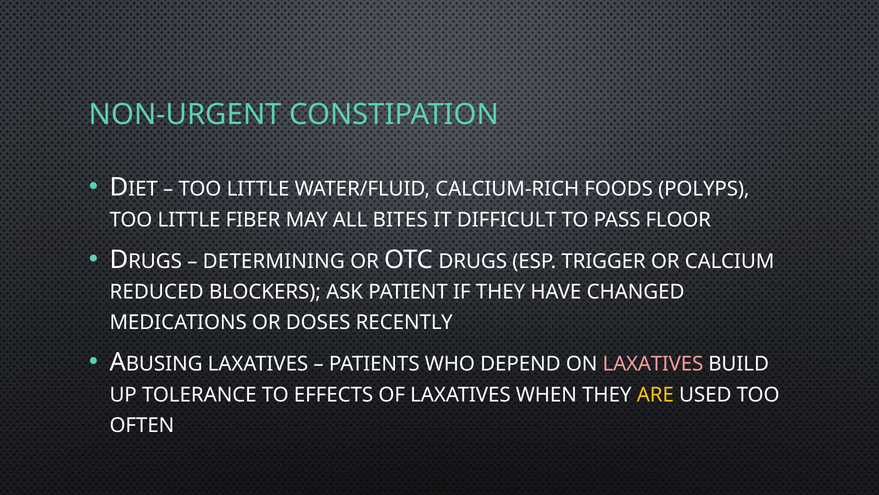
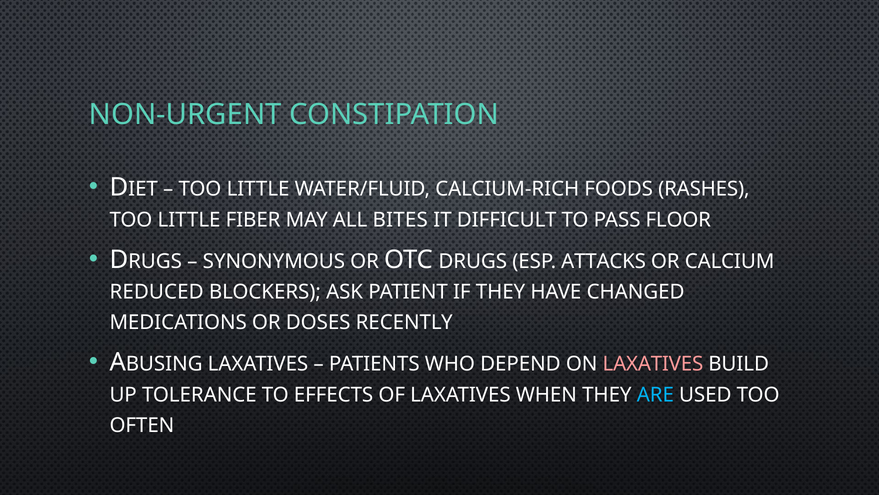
POLYPS: POLYPS -> RASHES (704, 189)
DETERMINING: DETERMINING -> SYNONYMOUS (274, 261)
TRIGGER: TRIGGER -> ATTACKS (604, 261)
ARE colour: yellow -> light blue (655, 394)
